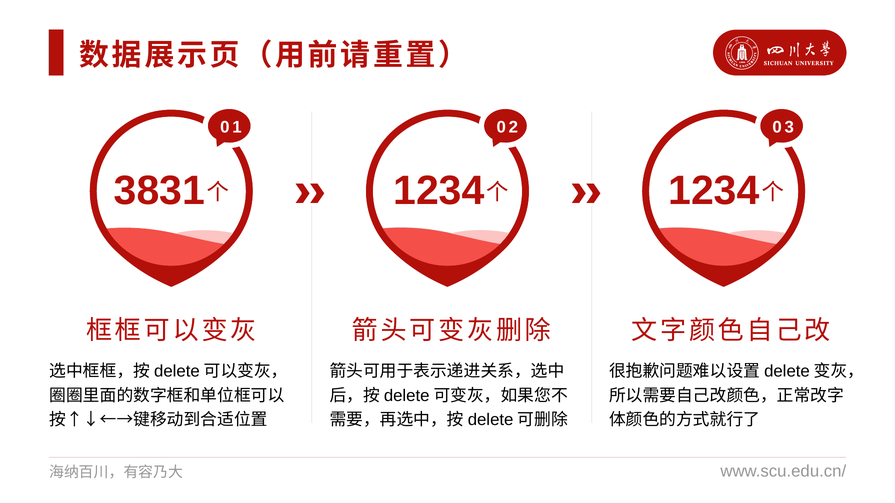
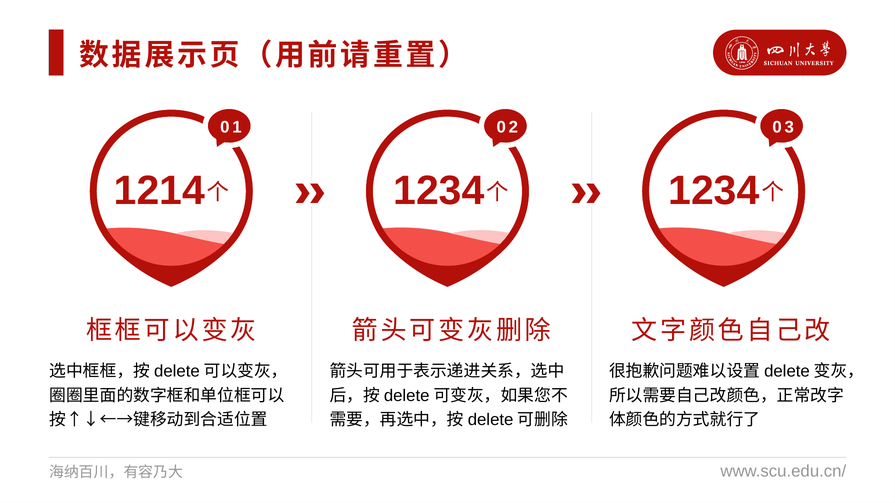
3831: 3831 -> 1214 (159, 191)
